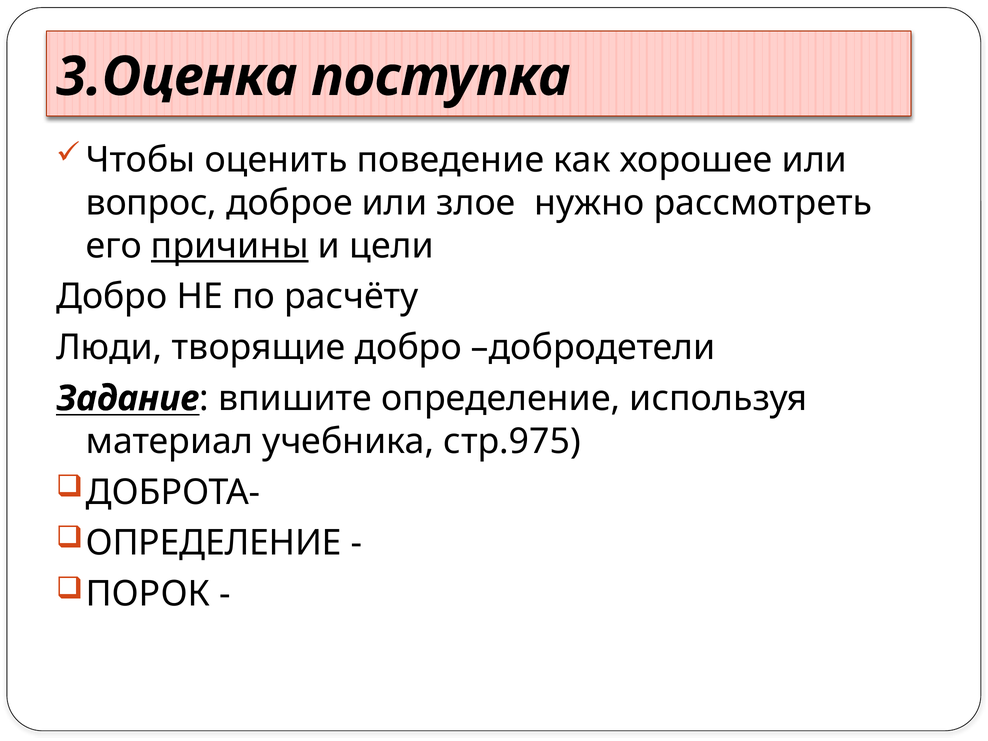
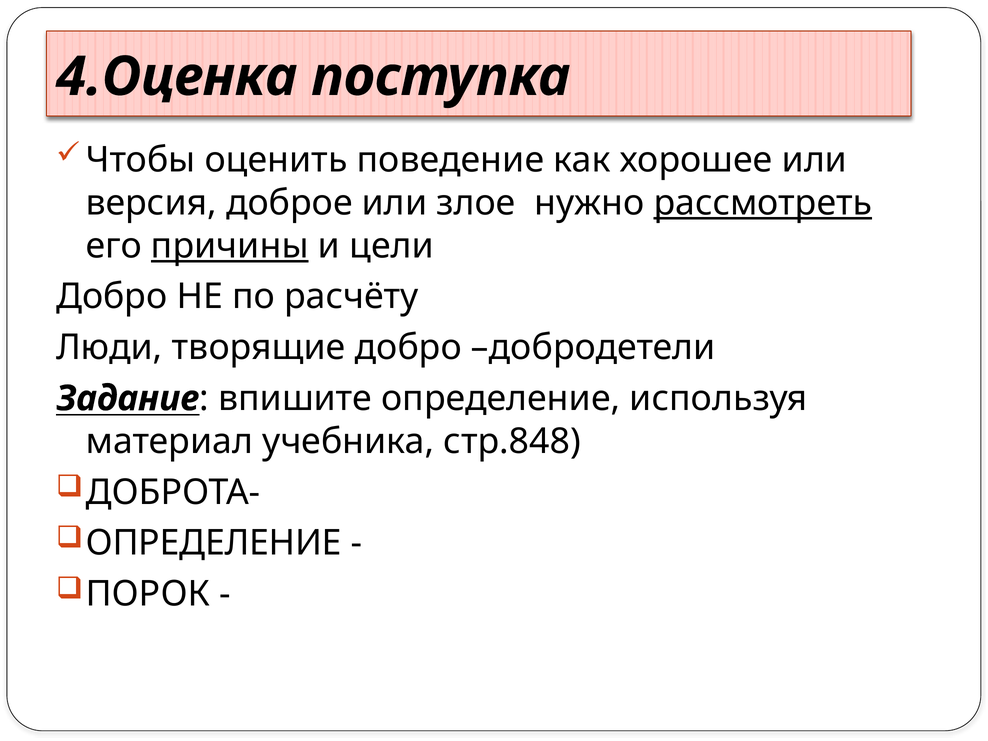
3.Оценка: 3.Оценка -> 4.Оценка (177, 77)
вопрос: вопрос -> версия (151, 203)
рассмотреть underline: none -> present (763, 203)
стр.975: стр.975 -> стр.848 (512, 441)
